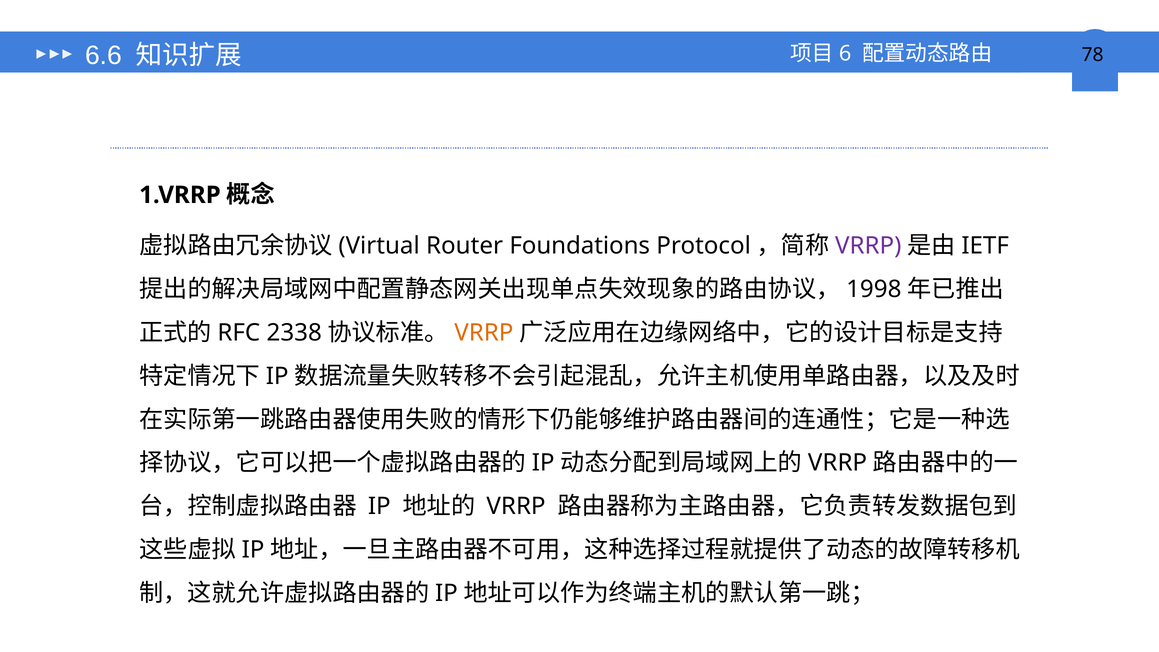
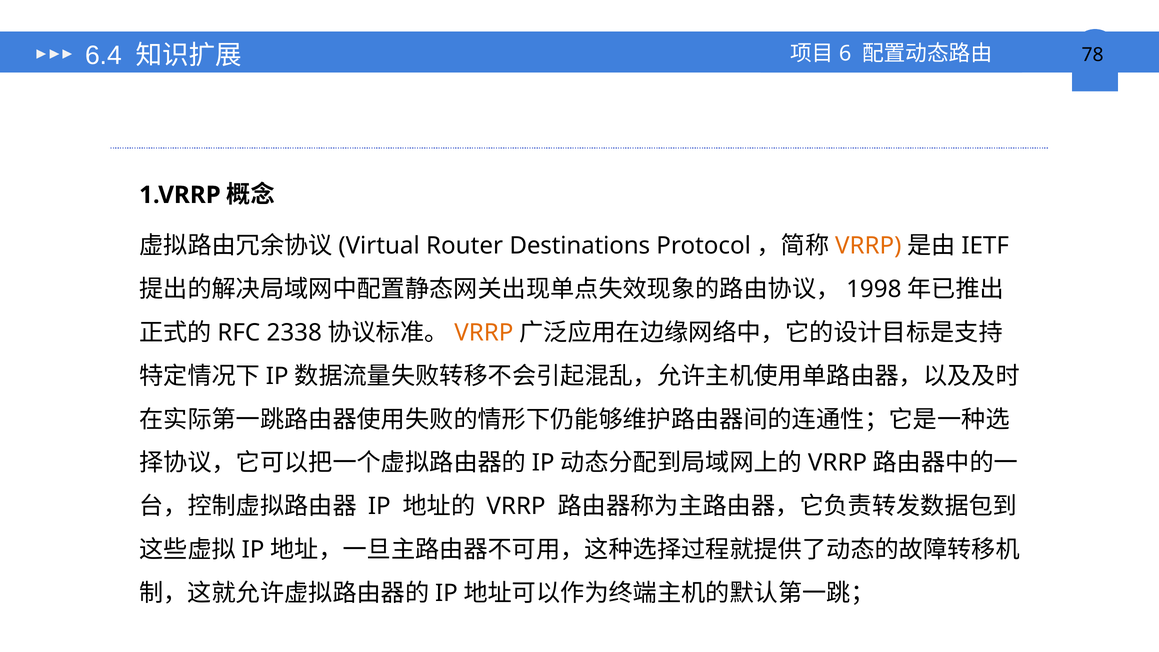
6.6: 6.6 -> 6.4 (104, 55)
Foundations: Foundations -> Destinations (580, 246)
VRRP colour: purple -> orange (868, 246)
